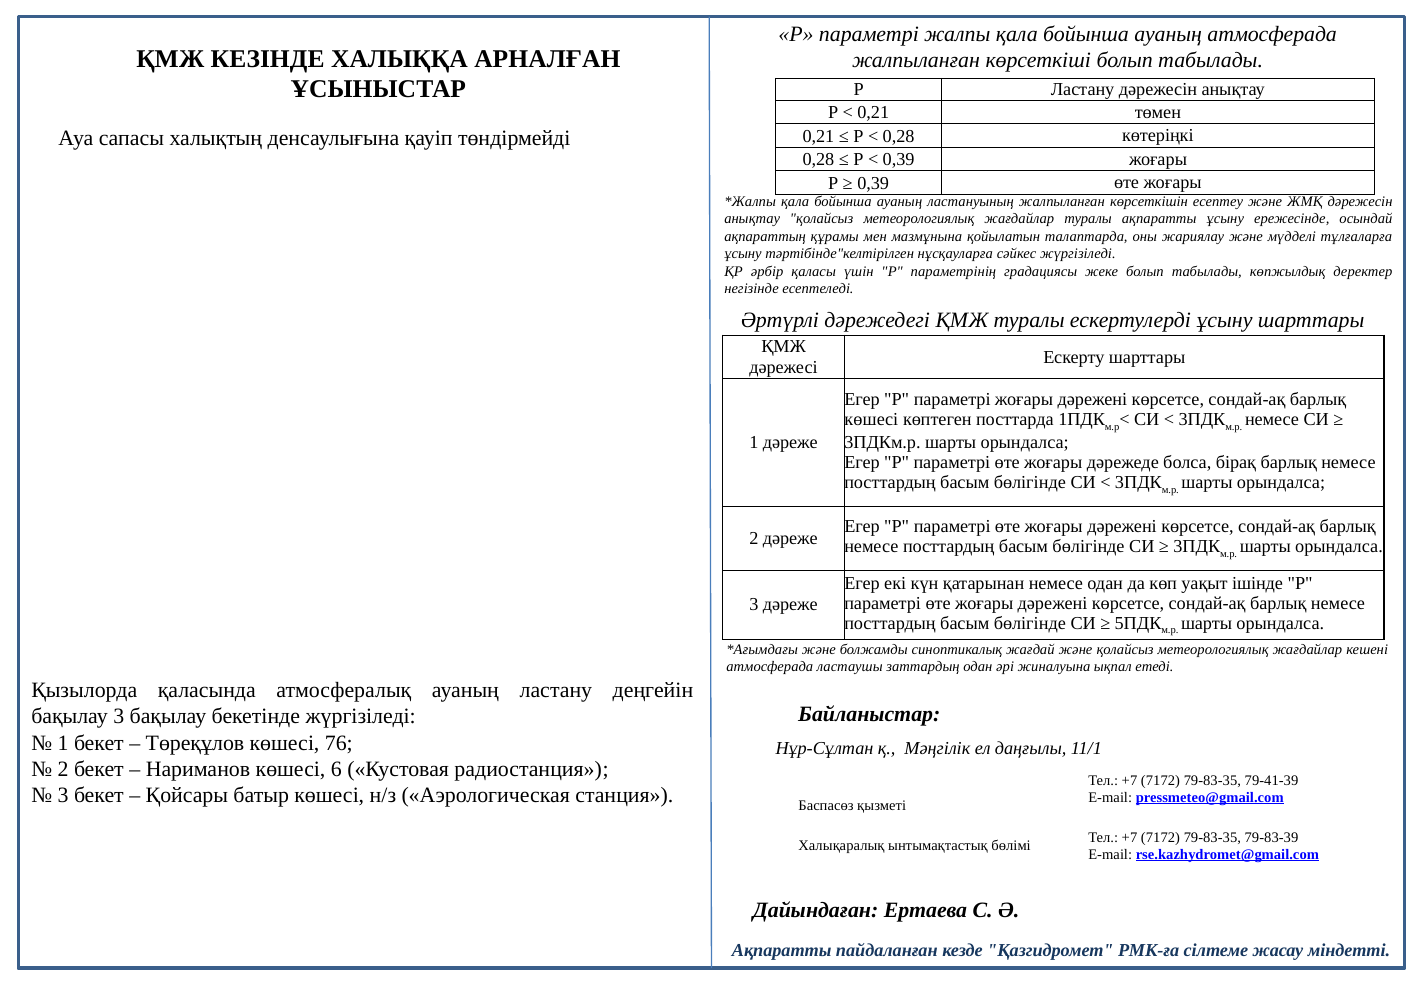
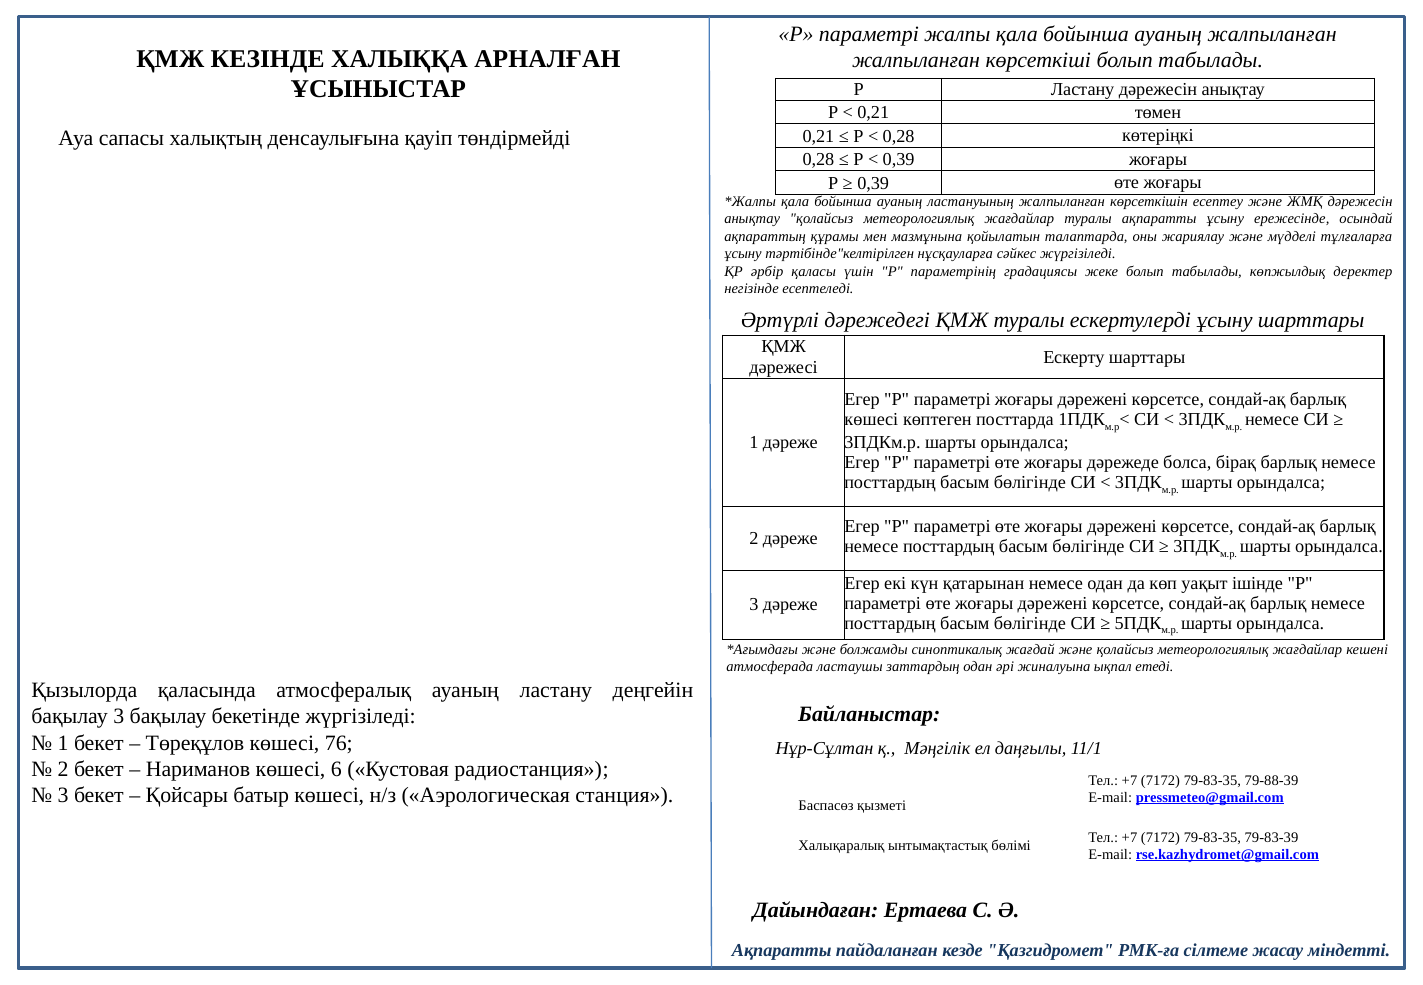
ауаның атмосферада: атмосферада -> жалпыланған (1272, 34)
79-41-39: 79-41-39 -> 79-88-39 (1272, 781)
